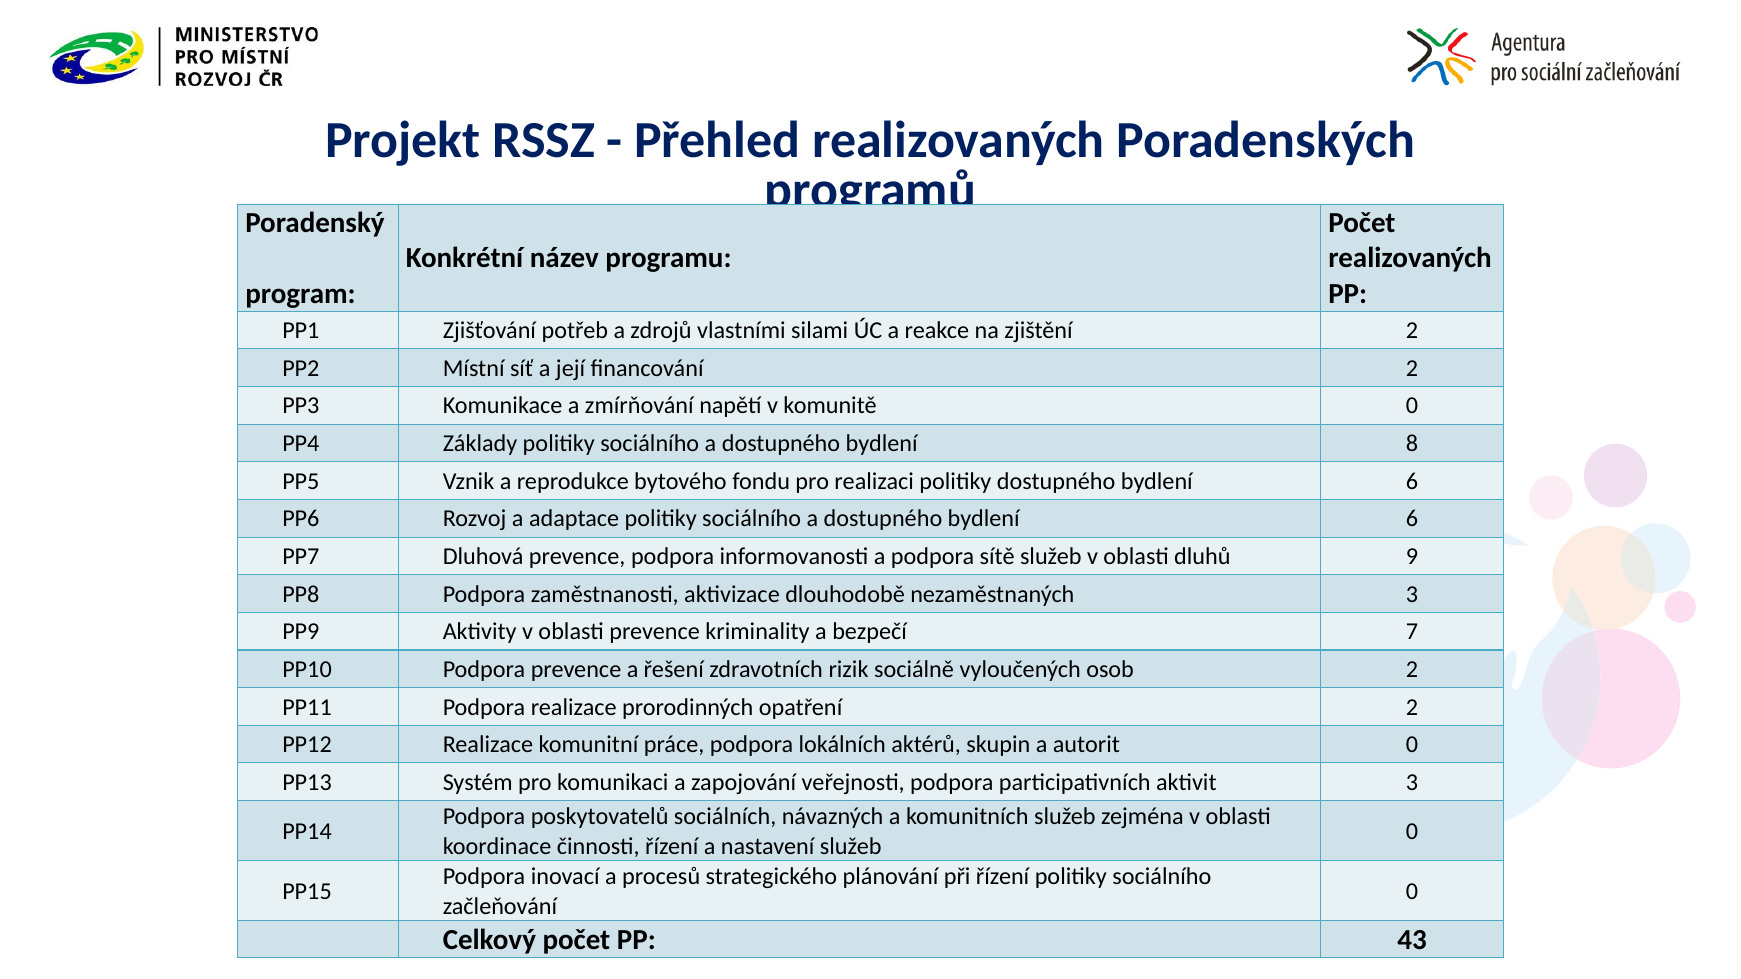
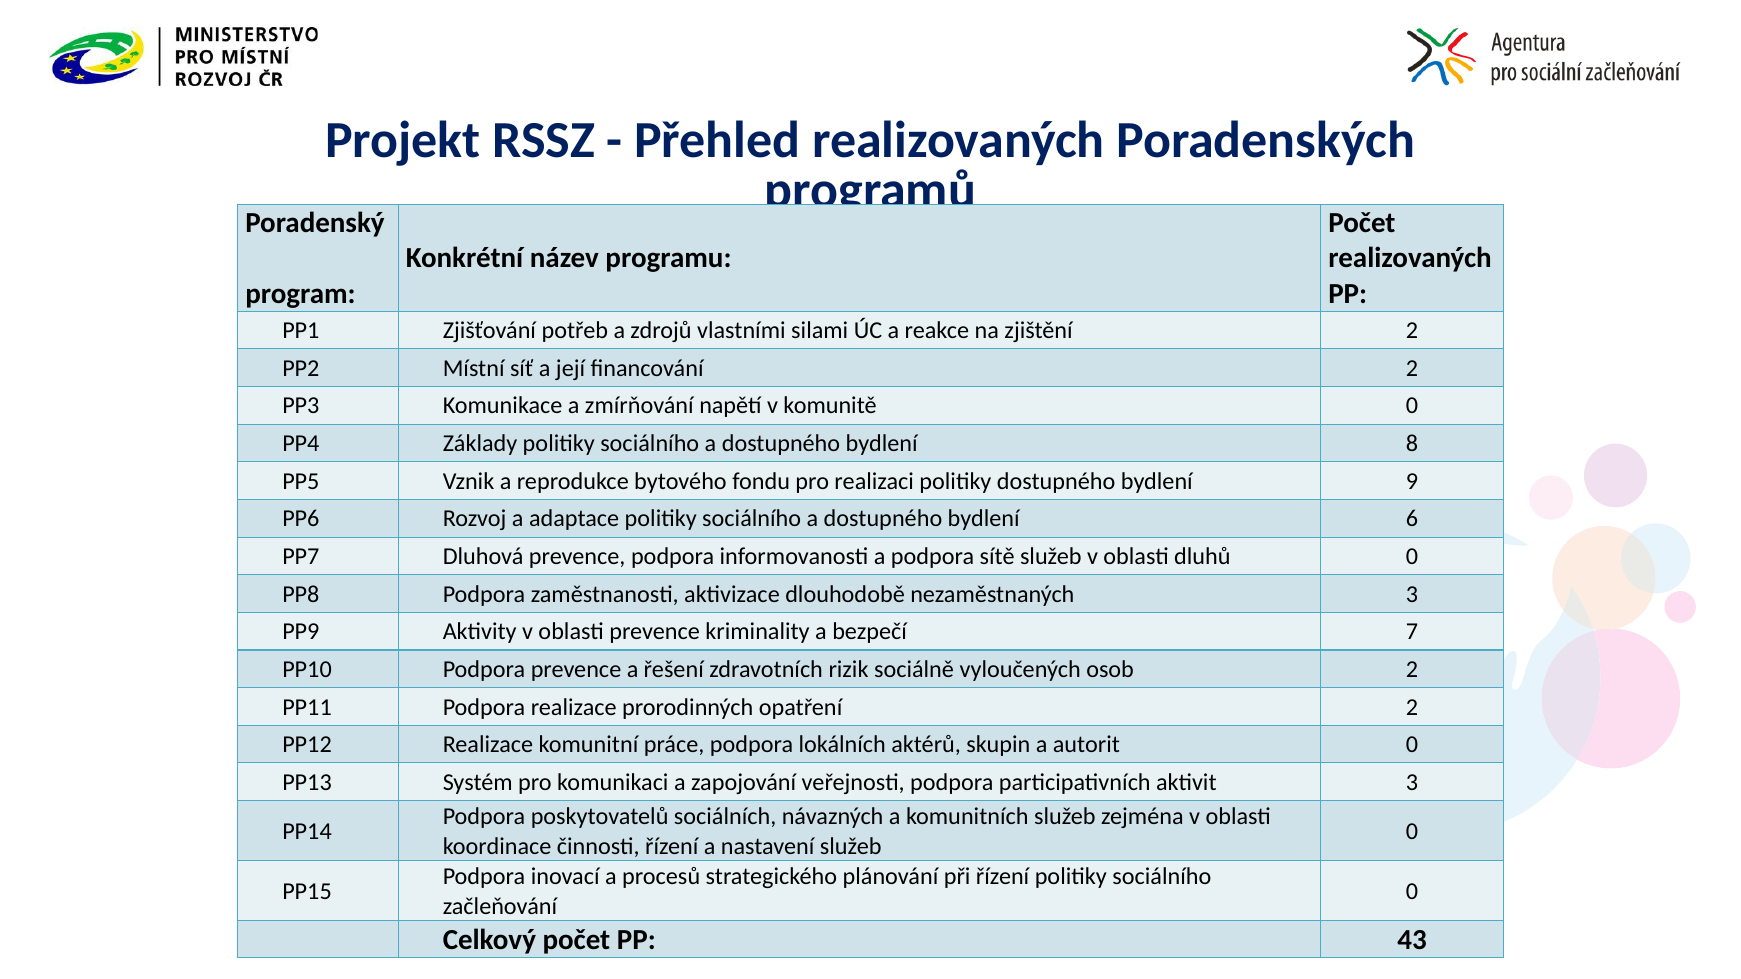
politiky dostupného bydlení 6: 6 -> 9 (1412, 481)
dluhů 9: 9 -> 0 (1412, 557)
